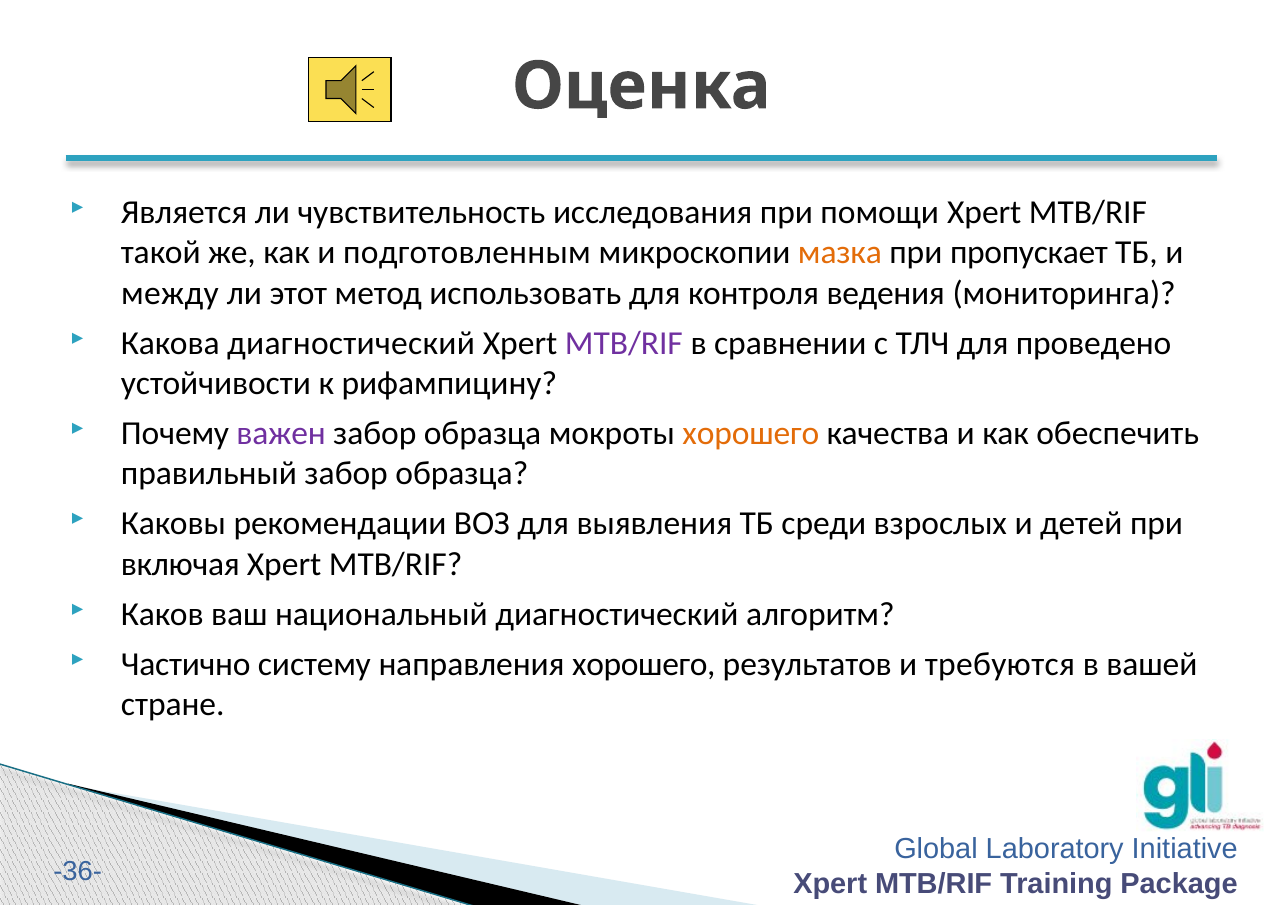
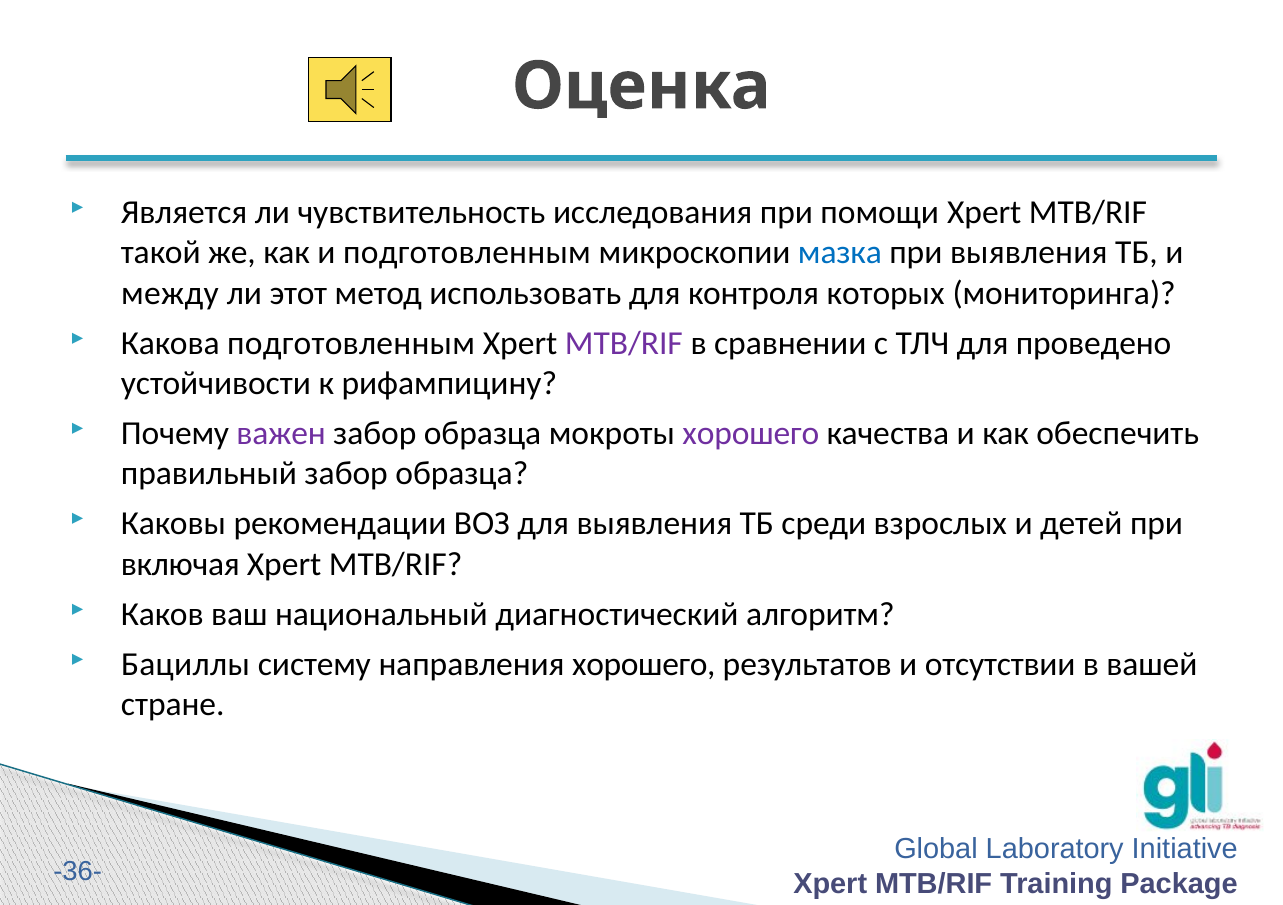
мазка colour: orange -> blue (840, 253)
при пропускает: пропускает -> выявления (1029, 253)
ведения: ведения -> которых (886, 293)
Какова диагностический: диагностический -> подготовленным (351, 343)
хорошего colour: orange -> purple (751, 434)
Частично: Частично -> Бациллы (185, 665)
требуются: требуются -> отсутствии (1000, 665)
